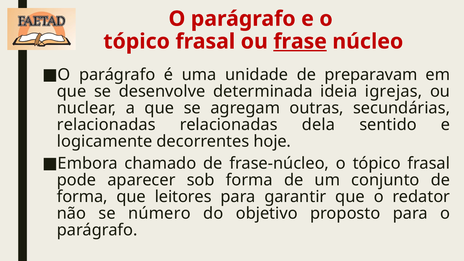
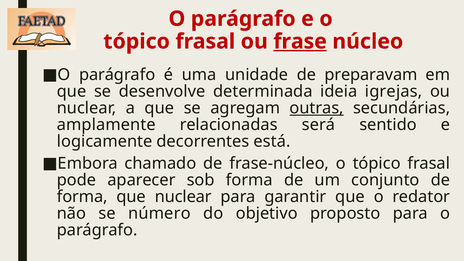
outras underline: none -> present (317, 108)
relacionadas: relacionadas -> amplamente (106, 125)
dela: dela -> será (318, 125)
hoje: hoje -> está (272, 141)
que leitores: leitores -> nuclear (183, 197)
